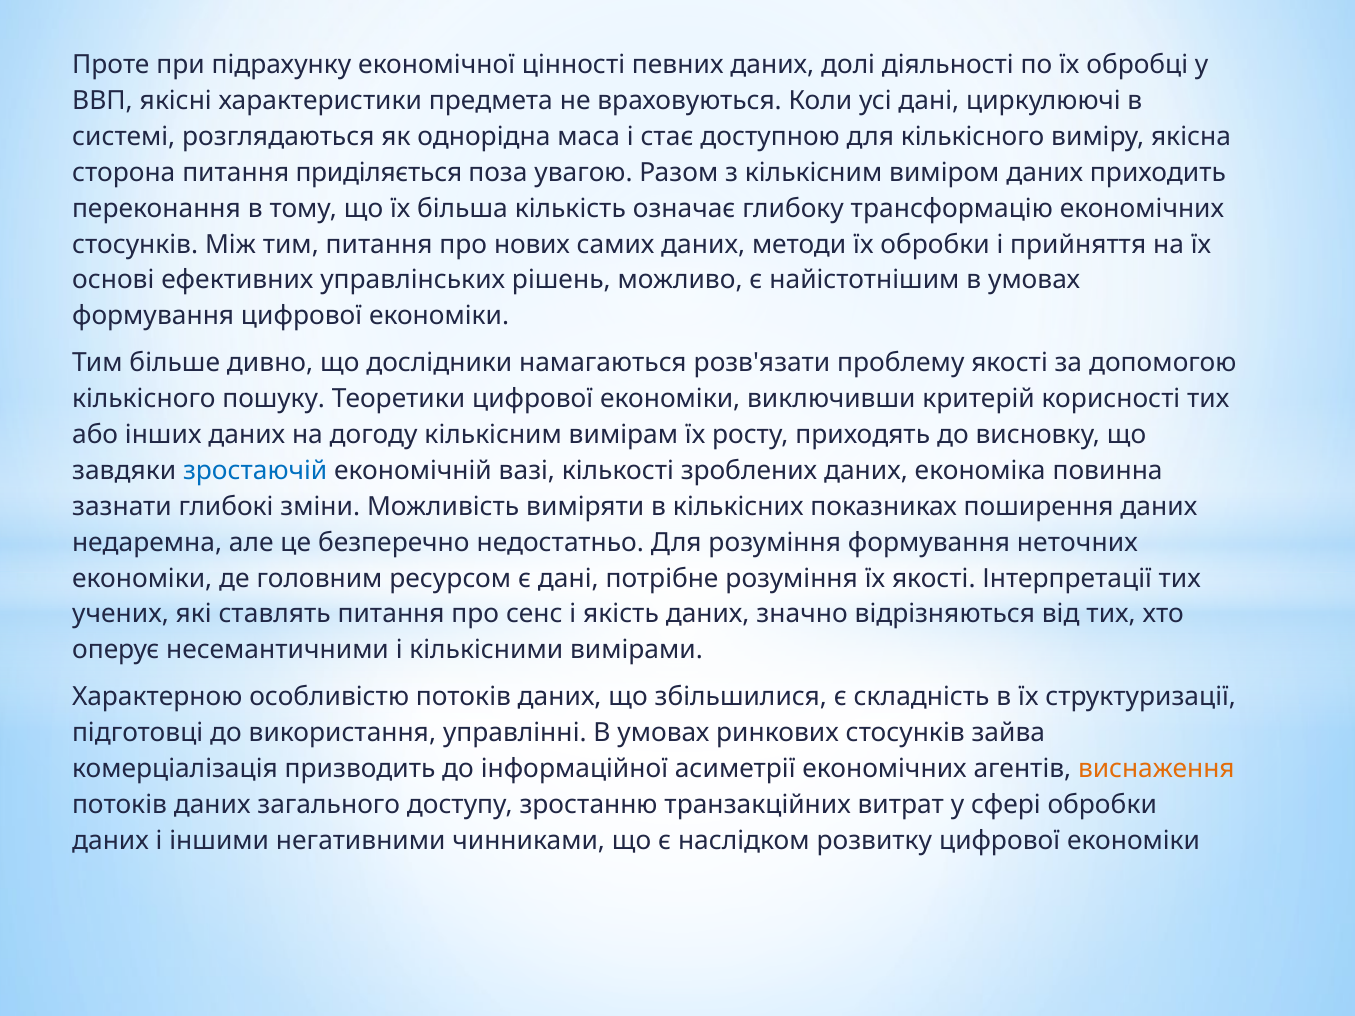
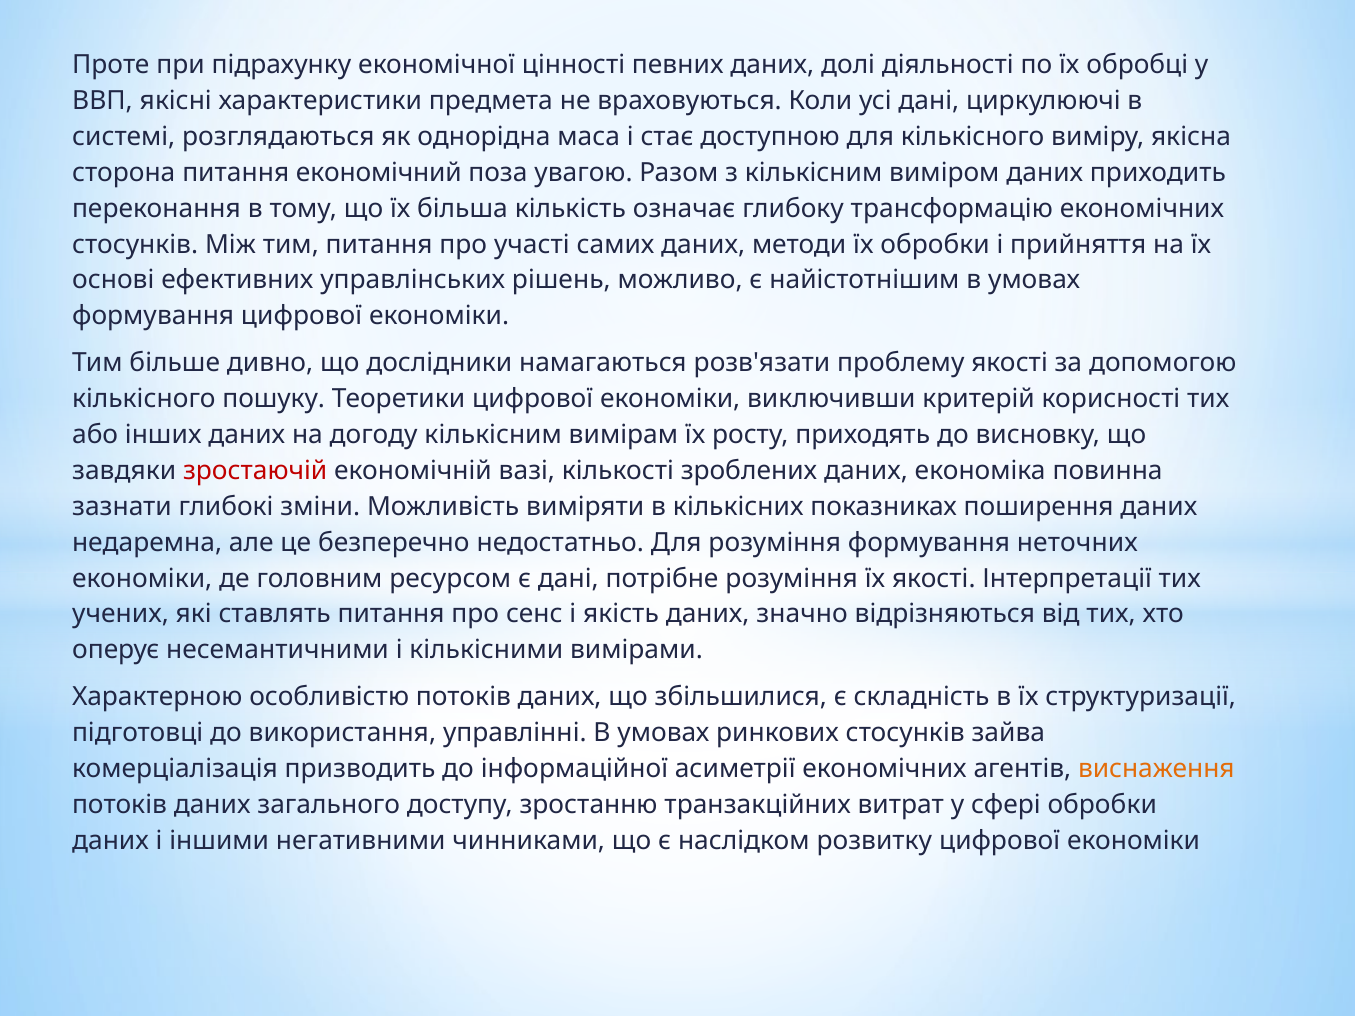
приділяється: приділяється -> економічний (379, 173)
нових: нових -> участі (532, 244)
зростаючій colour: blue -> red (255, 471)
